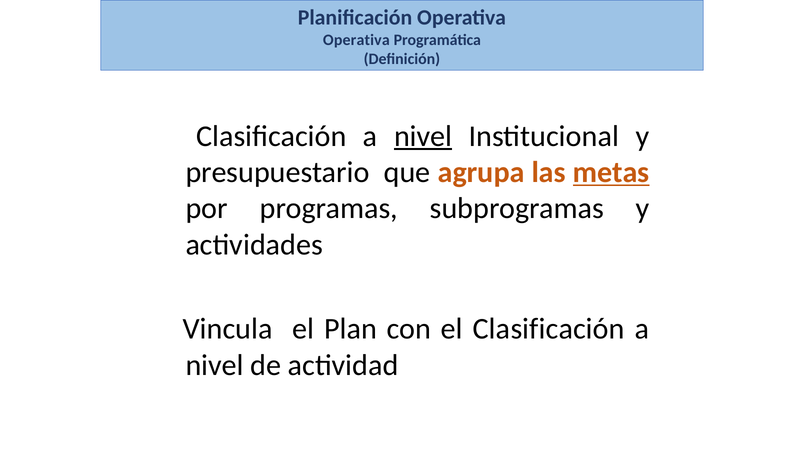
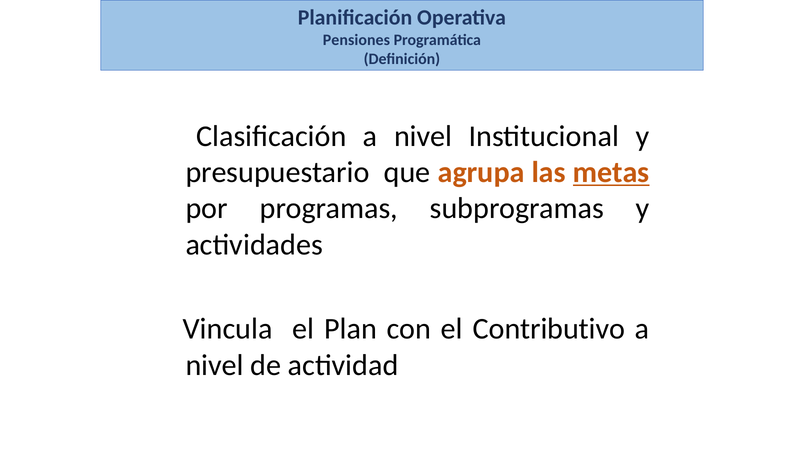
Operativa: Operativa -> Pensiones (356, 40)
nivel underline: present -> none (423, 136)
el Clasificación: Clasificación -> Contributivo (549, 329)
